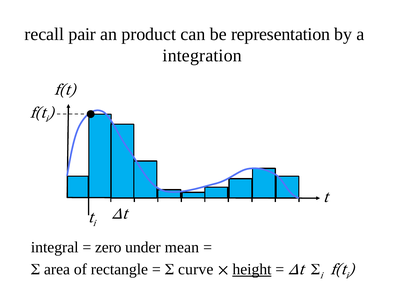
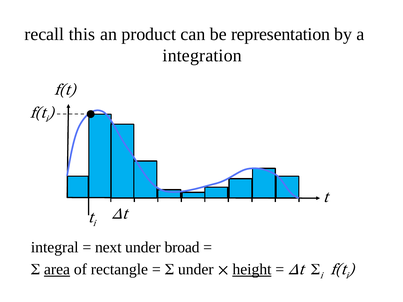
pair: pair -> this (82, 34)
zero: zero -> next (108, 248)
mean: mean -> broad (182, 248)
area underline: none -> present (57, 270)
S curve: curve -> under (196, 270)
